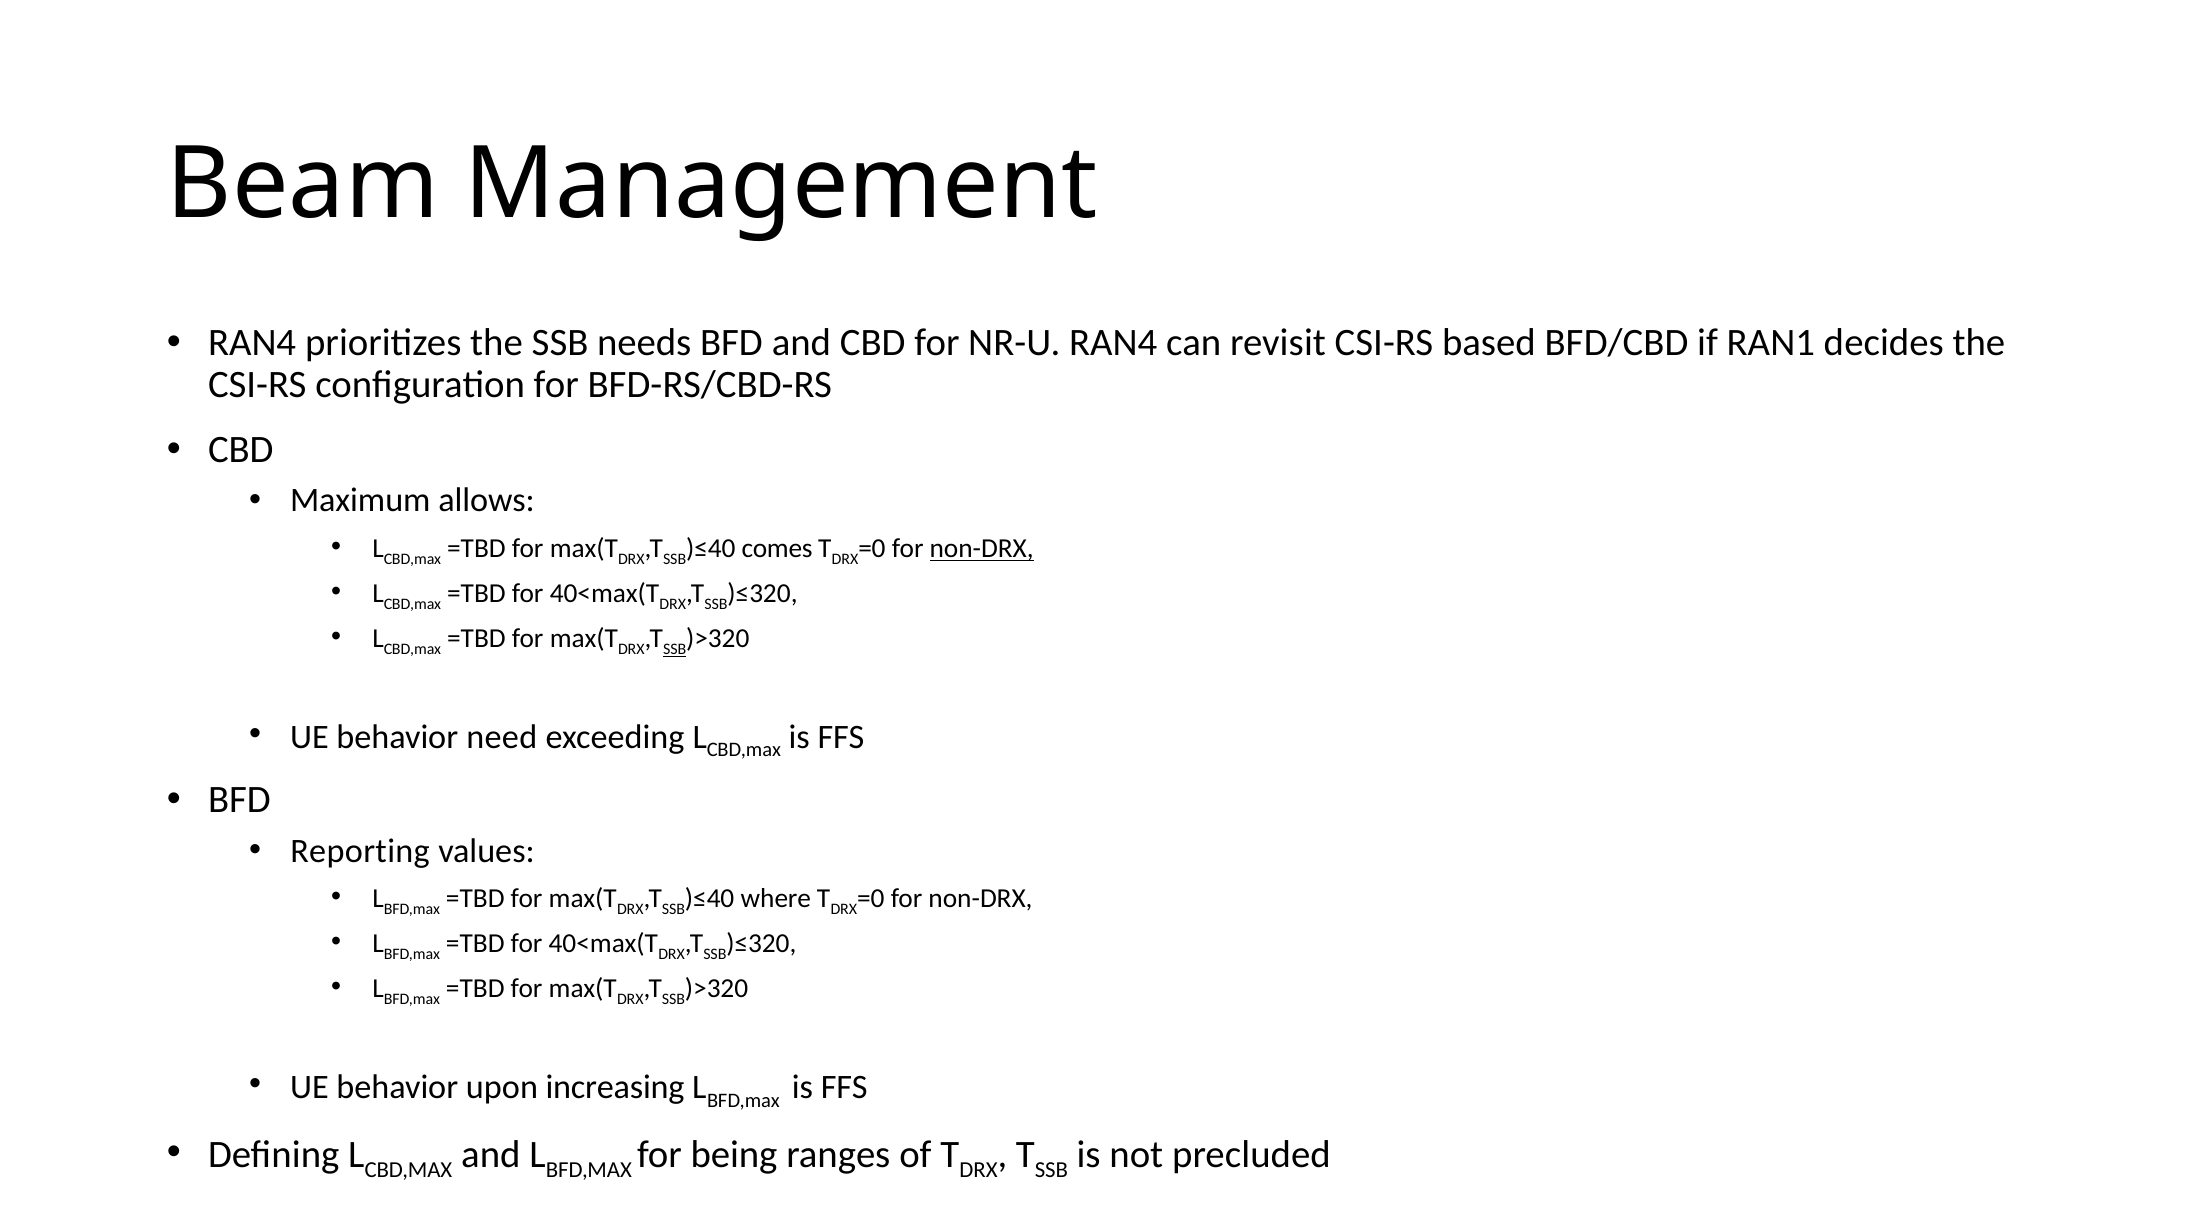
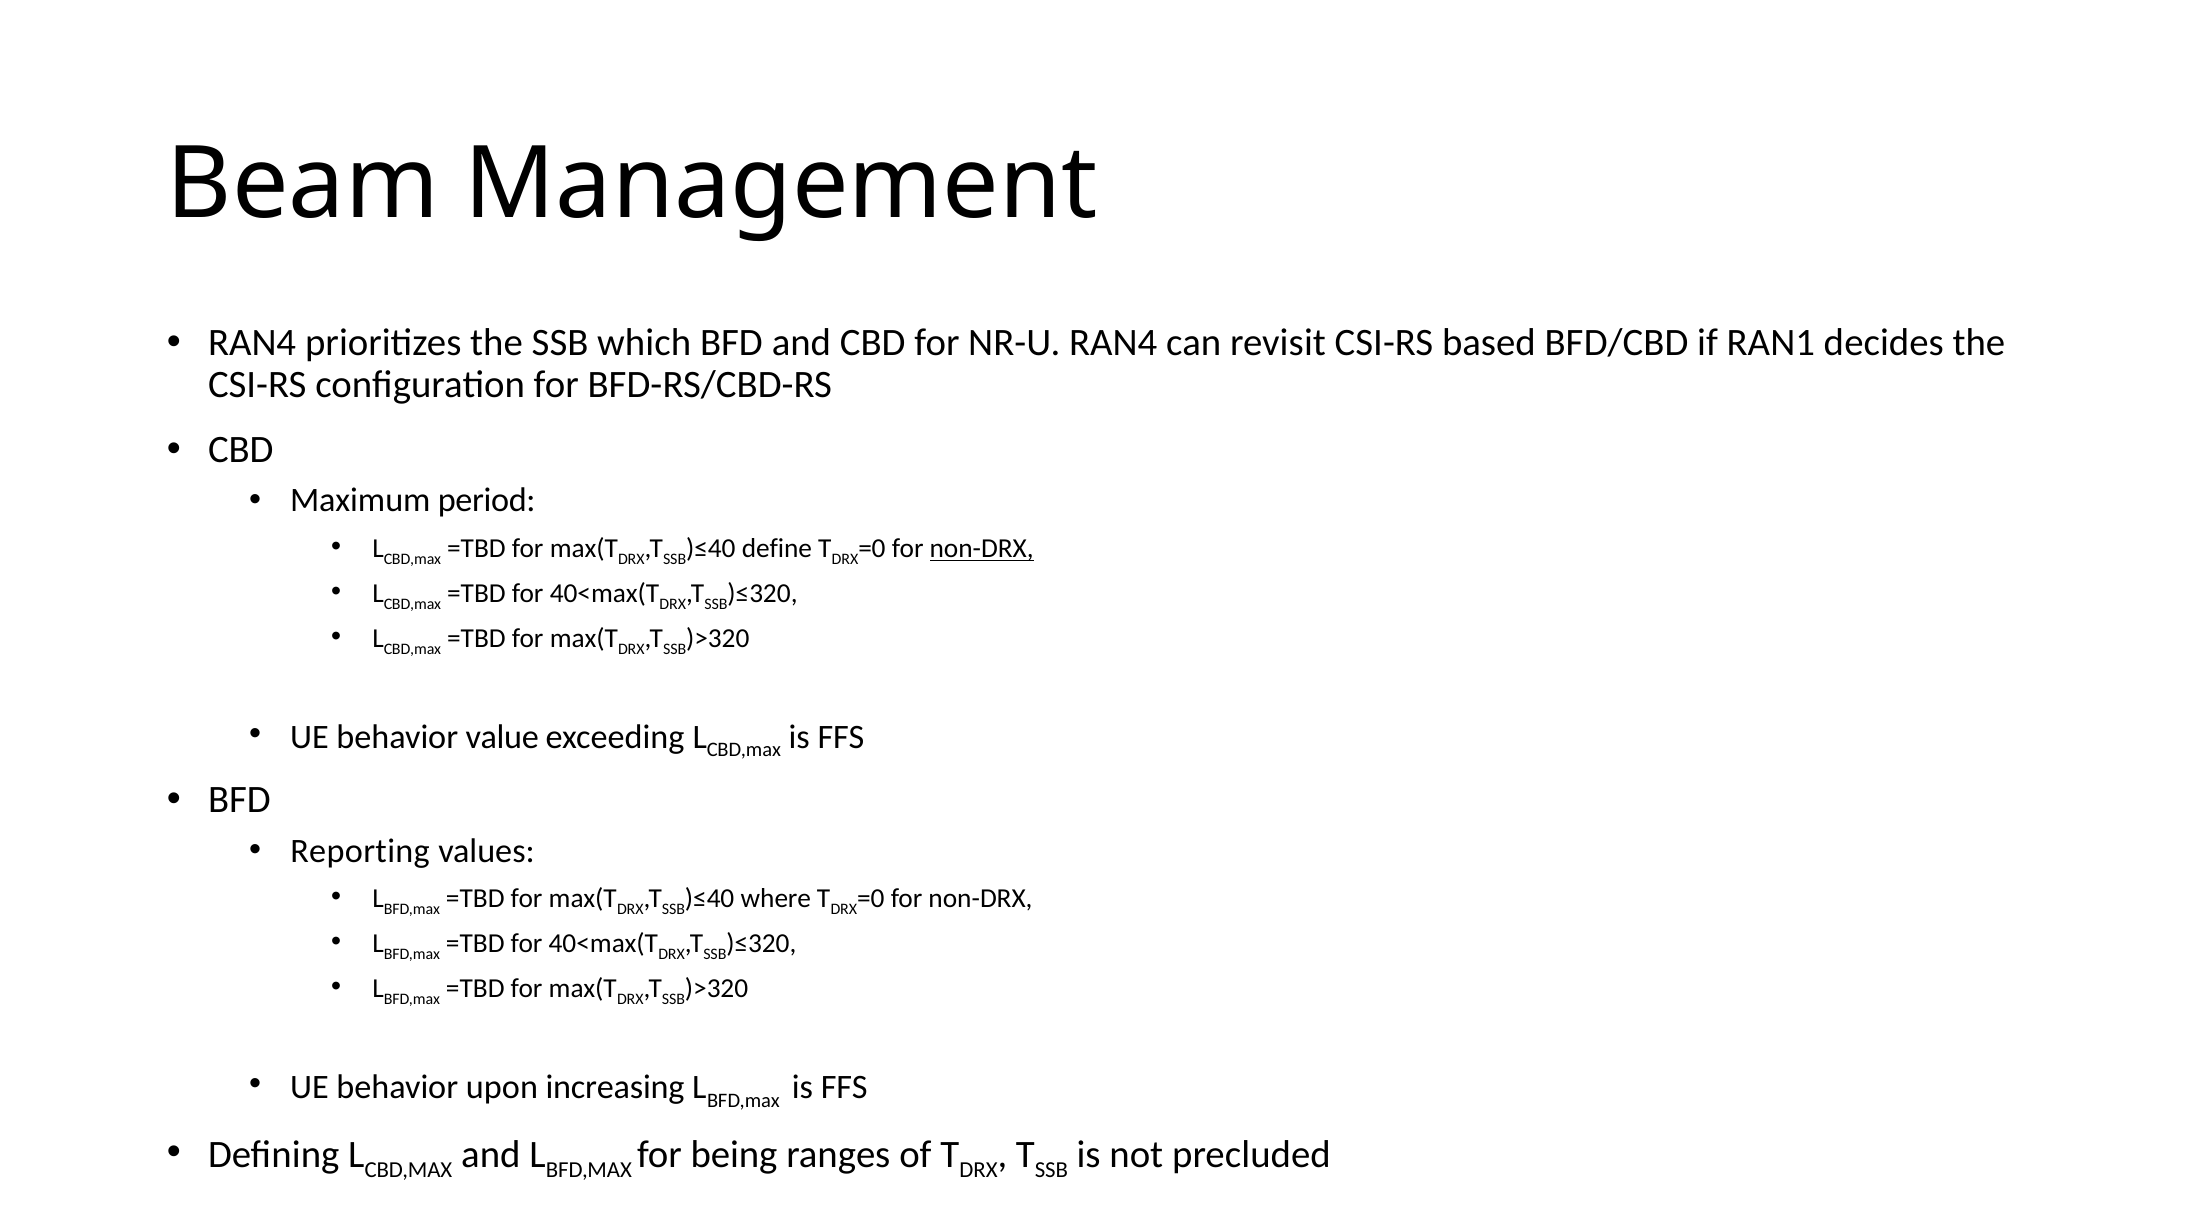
needs: needs -> which (644, 343)
allows: allows -> period (487, 501)
comes: comes -> define (777, 549)
SSB underline: present -> none (675, 649)
need: need -> value (502, 737)
